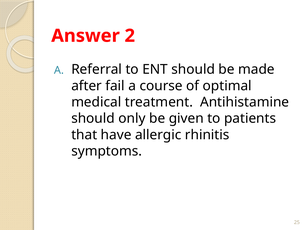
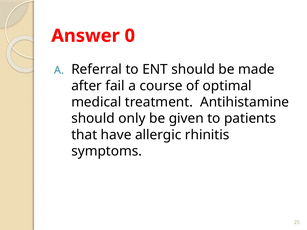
2: 2 -> 0 (130, 36)
